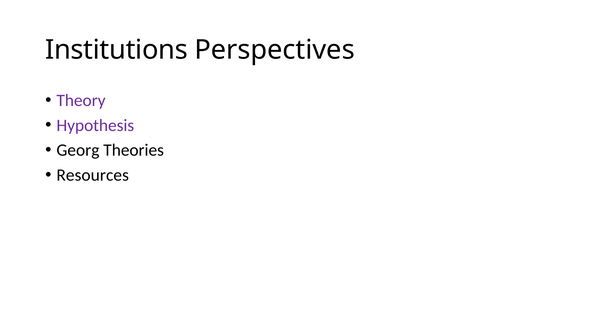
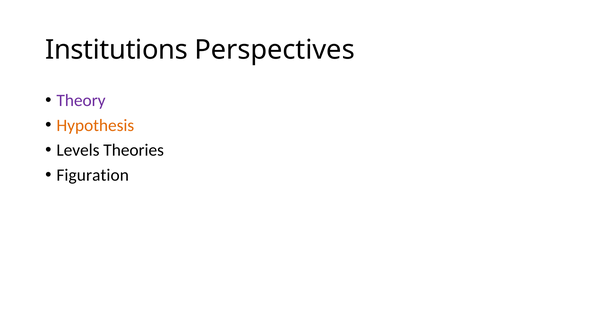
Hypothesis colour: purple -> orange (95, 125)
Georg: Georg -> Levels (78, 150)
Resources: Resources -> Figuration (93, 175)
